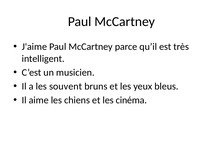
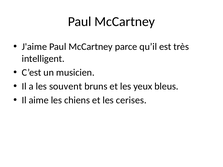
cinéma: cinéma -> cerises (131, 100)
